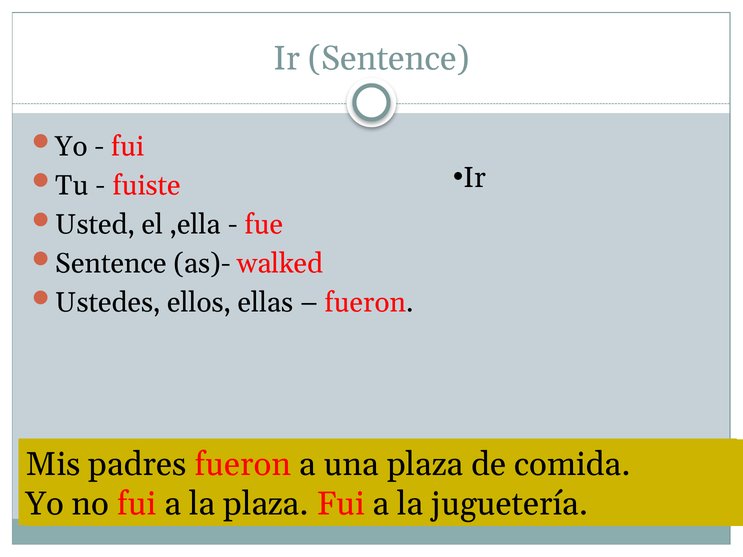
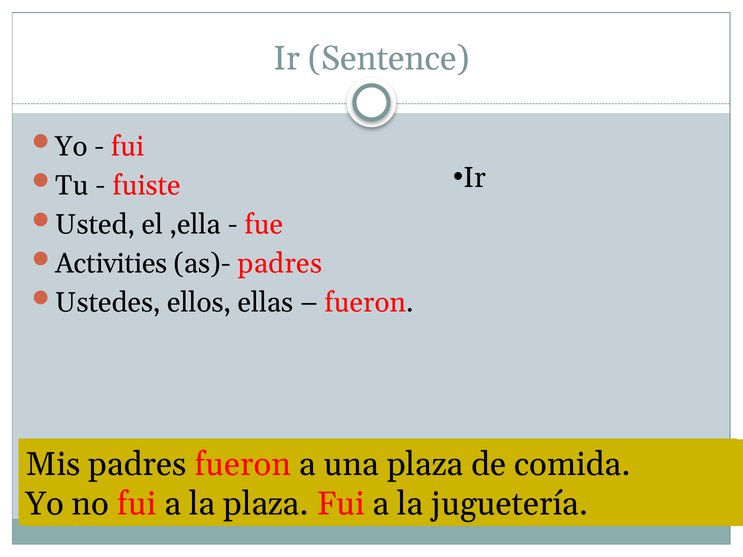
Sentence: Sentence -> Activities (111, 264)
as)- walked: walked -> padres (280, 264)
